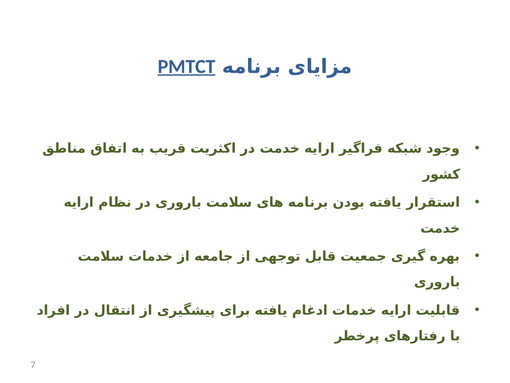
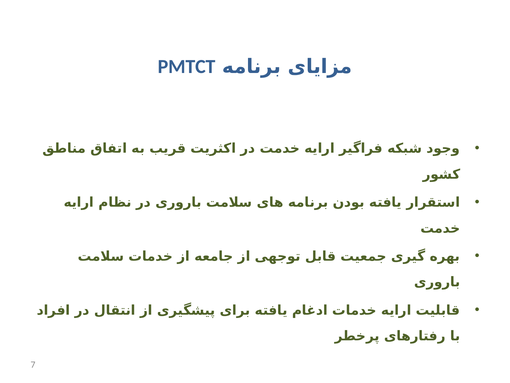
PMTCT underline: present -> none (187, 66)
